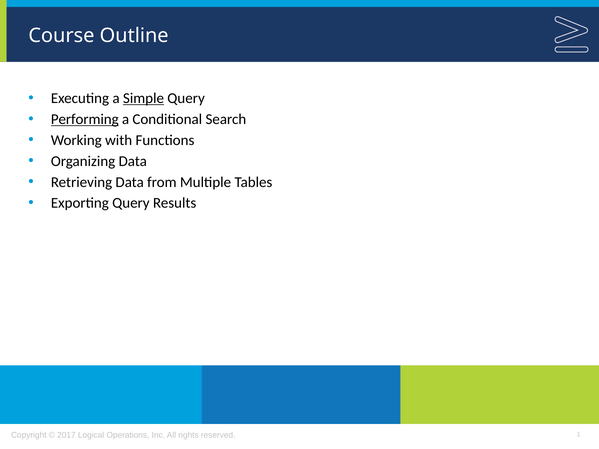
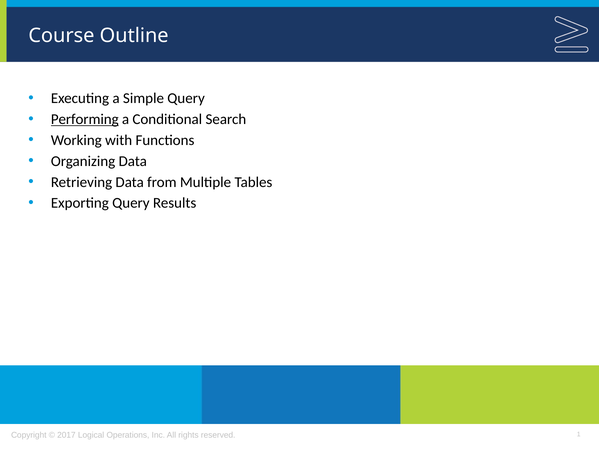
Simple underline: present -> none (143, 98)
